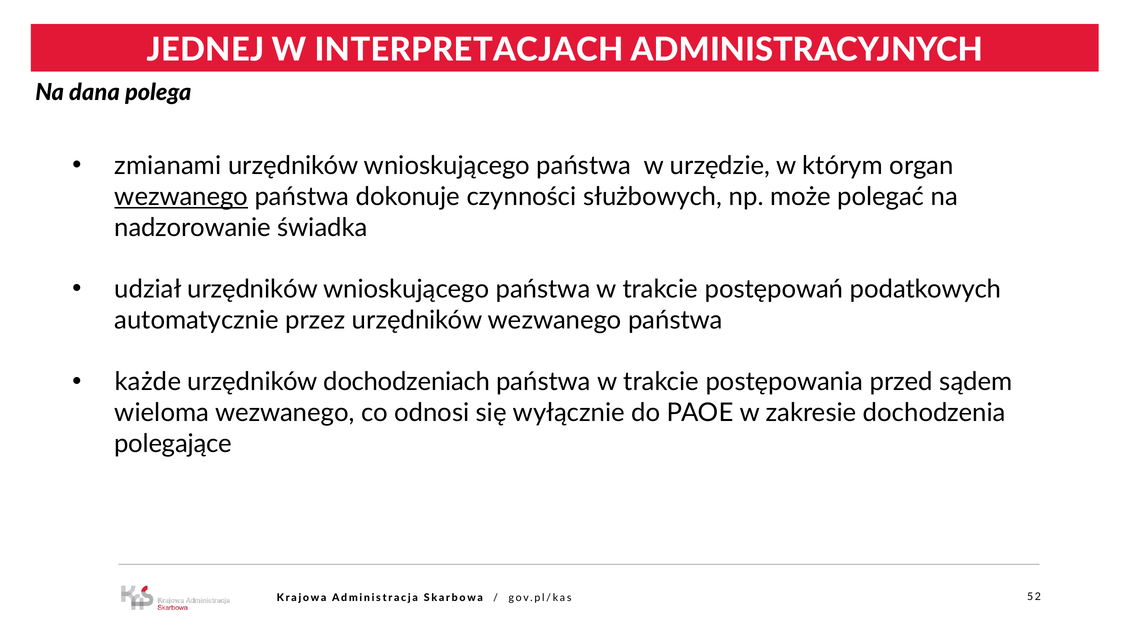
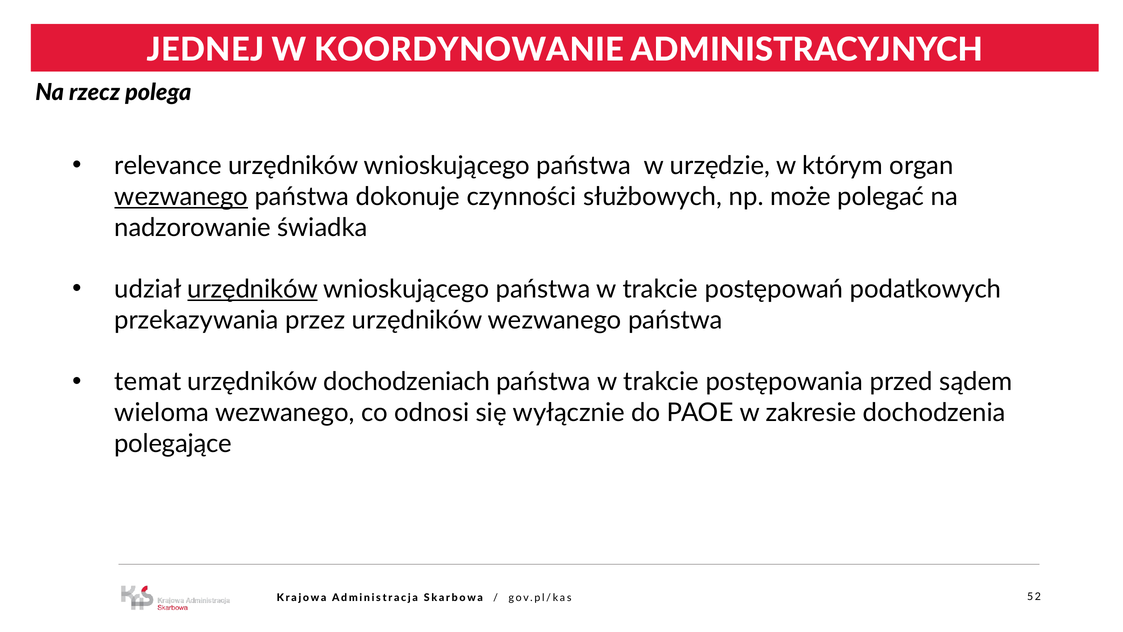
INTERPRETACJACH: INTERPRETACJACH -> KOORDYNOWANIE (469, 50)
dana: dana -> rzecz (95, 93)
zmianami: zmianami -> relevance (168, 166)
urzędników underline: none -> present (253, 289)
automatycznie: automatycznie -> przekazywania (197, 320)
każde: każde -> temat (148, 382)
